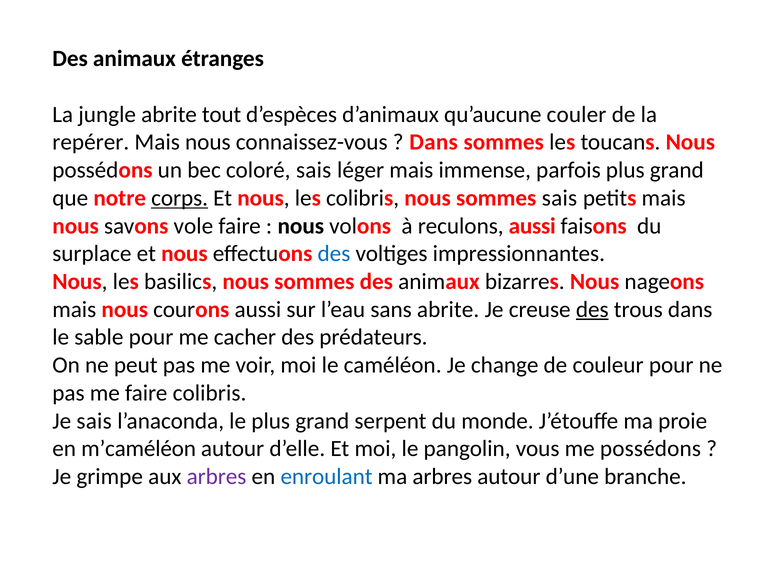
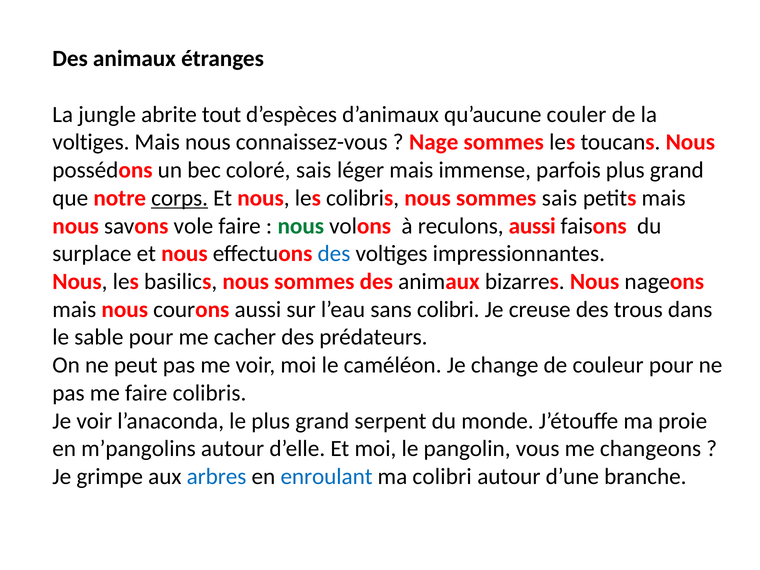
repérer: repérer -> voltiges (91, 142)
Dans: Dans -> Nage (434, 142)
nous colour: black -> green (301, 226)
sans abrite: abrite -> colibri (448, 309)
des underline: present -> none (592, 309)
Je sais: sais -> voir (94, 421)
m’caméléon: m’caméléon -> m’pangolins (138, 449)
me possédons: possédons -> changeons (651, 449)
arbres colour: purple -> blue (217, 477)
ma arbres: arbres -> colibri (442, 477)
